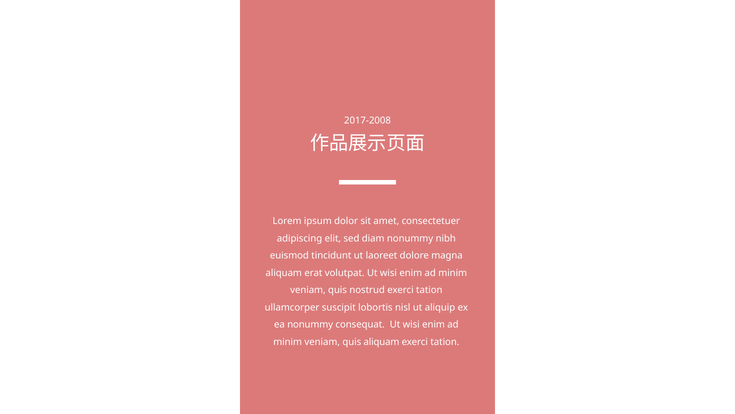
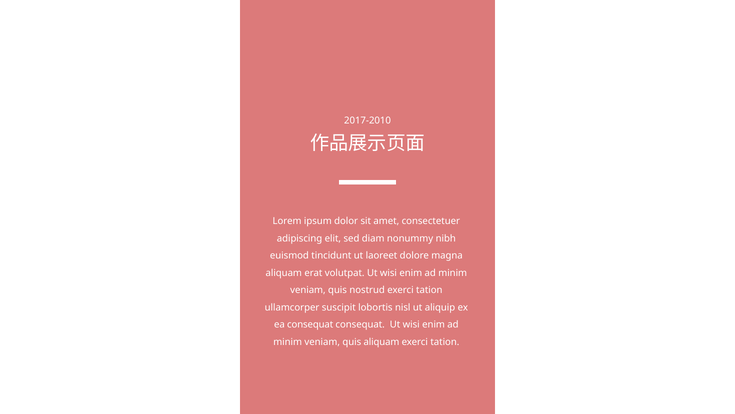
2017-2008: 2017-2008 -> 2017-2010 (367, 120)
ea nonummy: nonummy -> consequat (310, 324)
